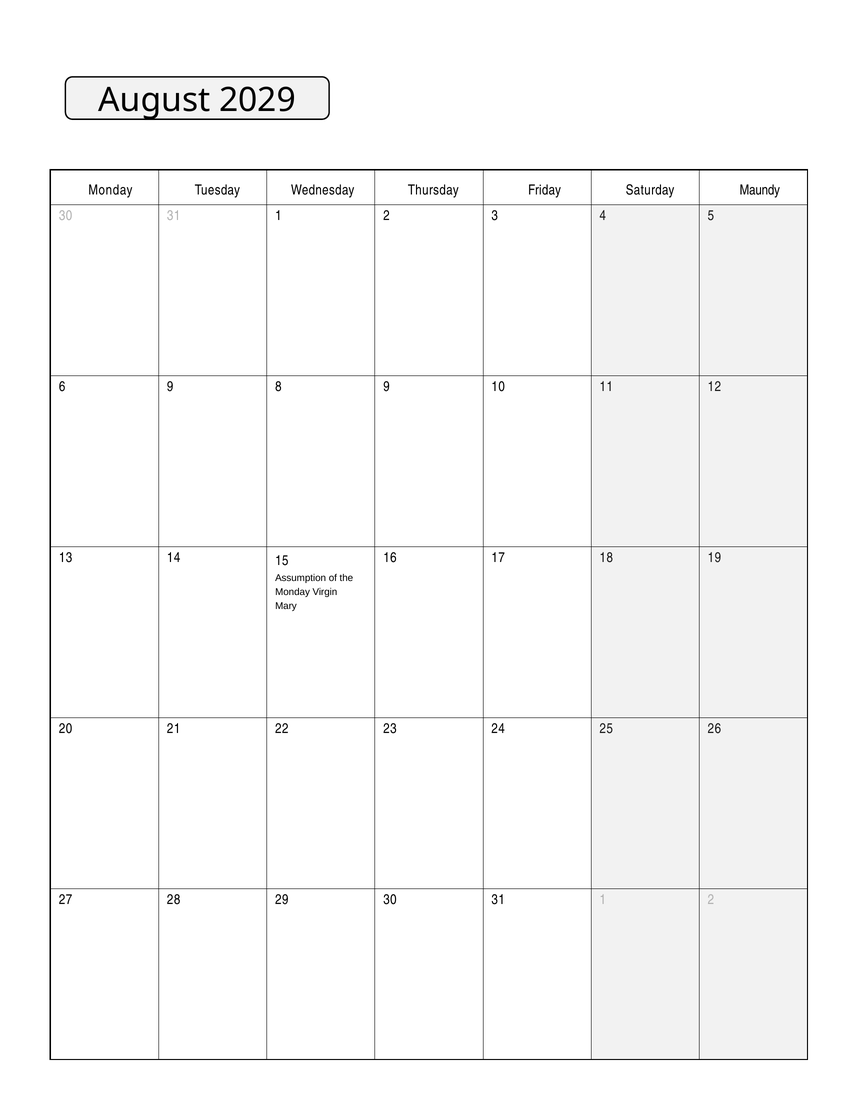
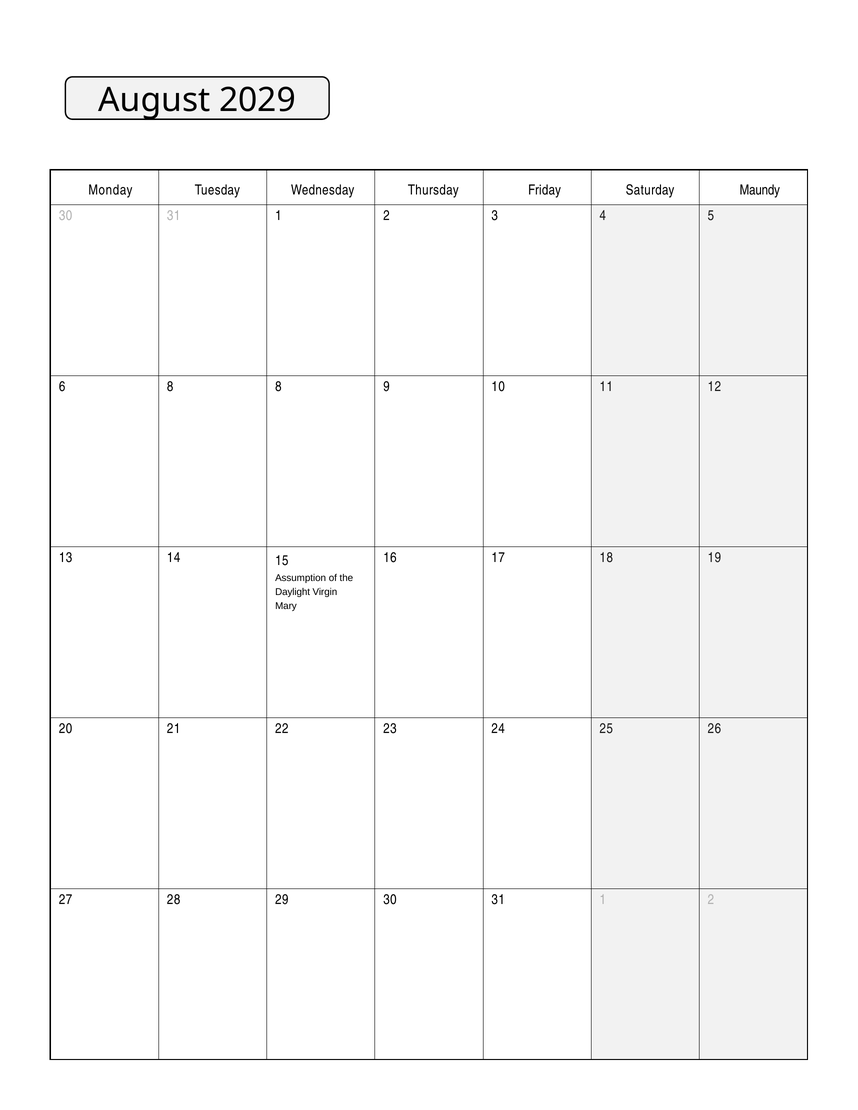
6 9: 9 -> 8 (170, 387)
Monday: Monday -> Daylight (293, 592)
